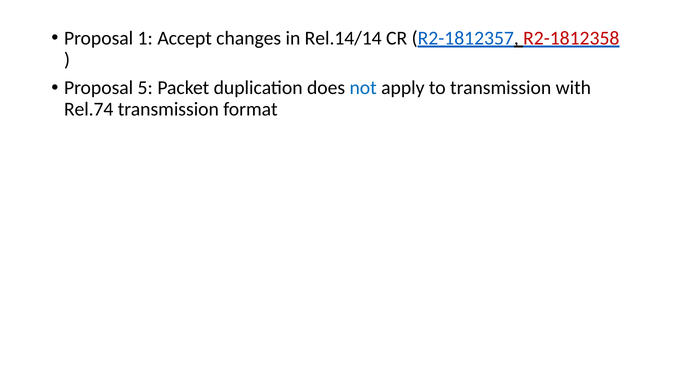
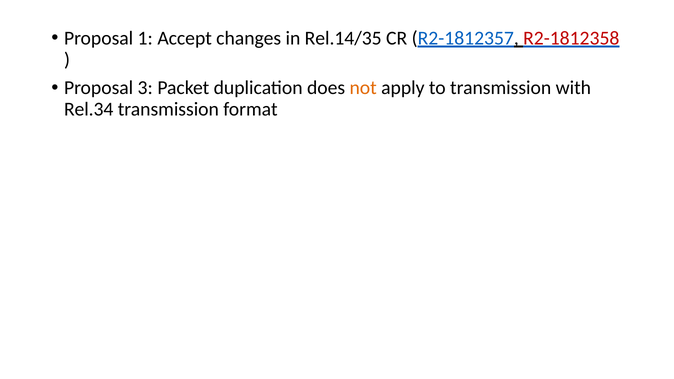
Rel.14/14: Rel.14/14 -> Rel.14/35 (343, 38)
5: 5 -> 3 (145, 88)
not colour: blue -> orange (363, 88)
Rel.74: Rel.74 -> Rel.34 (89, 109)
